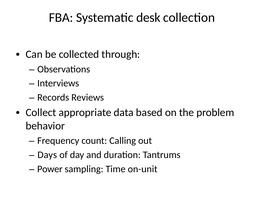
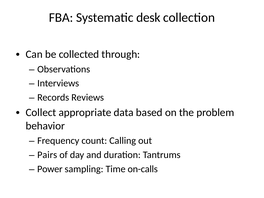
Days: Days -> Pairs (47, 155)
on-unit: on-unit -> on-calls (143, 169)
